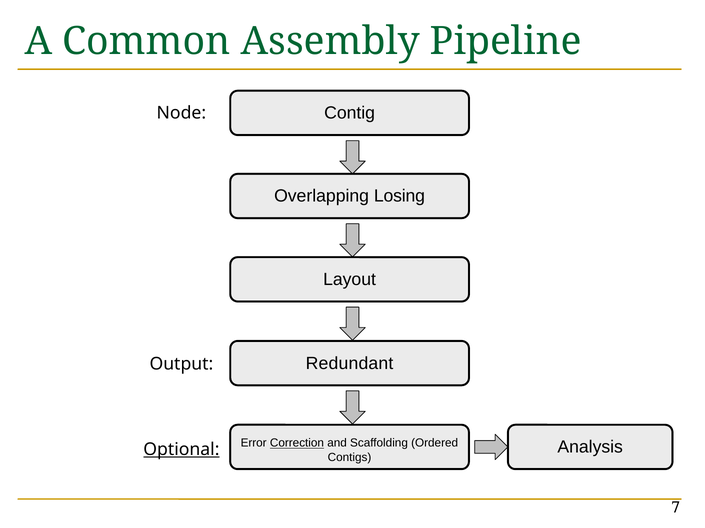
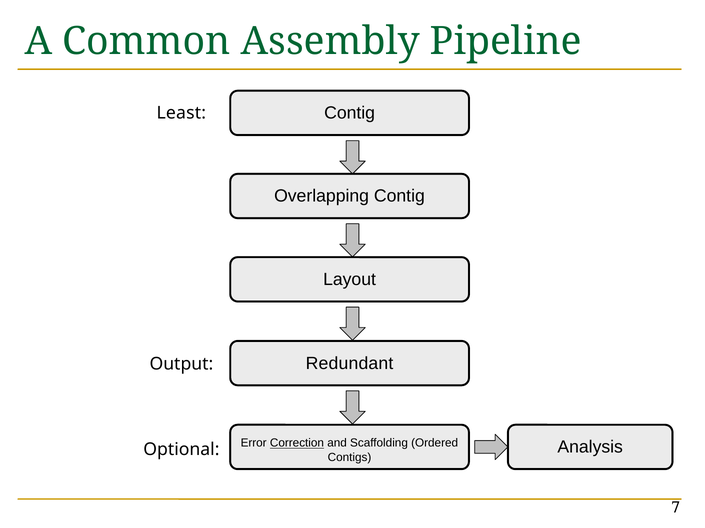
Node: Node -> Least (181, 113)
Overlapping Losing: Losing -> Contig (399, 196)
Optional underline: present -> none (181, 450)
